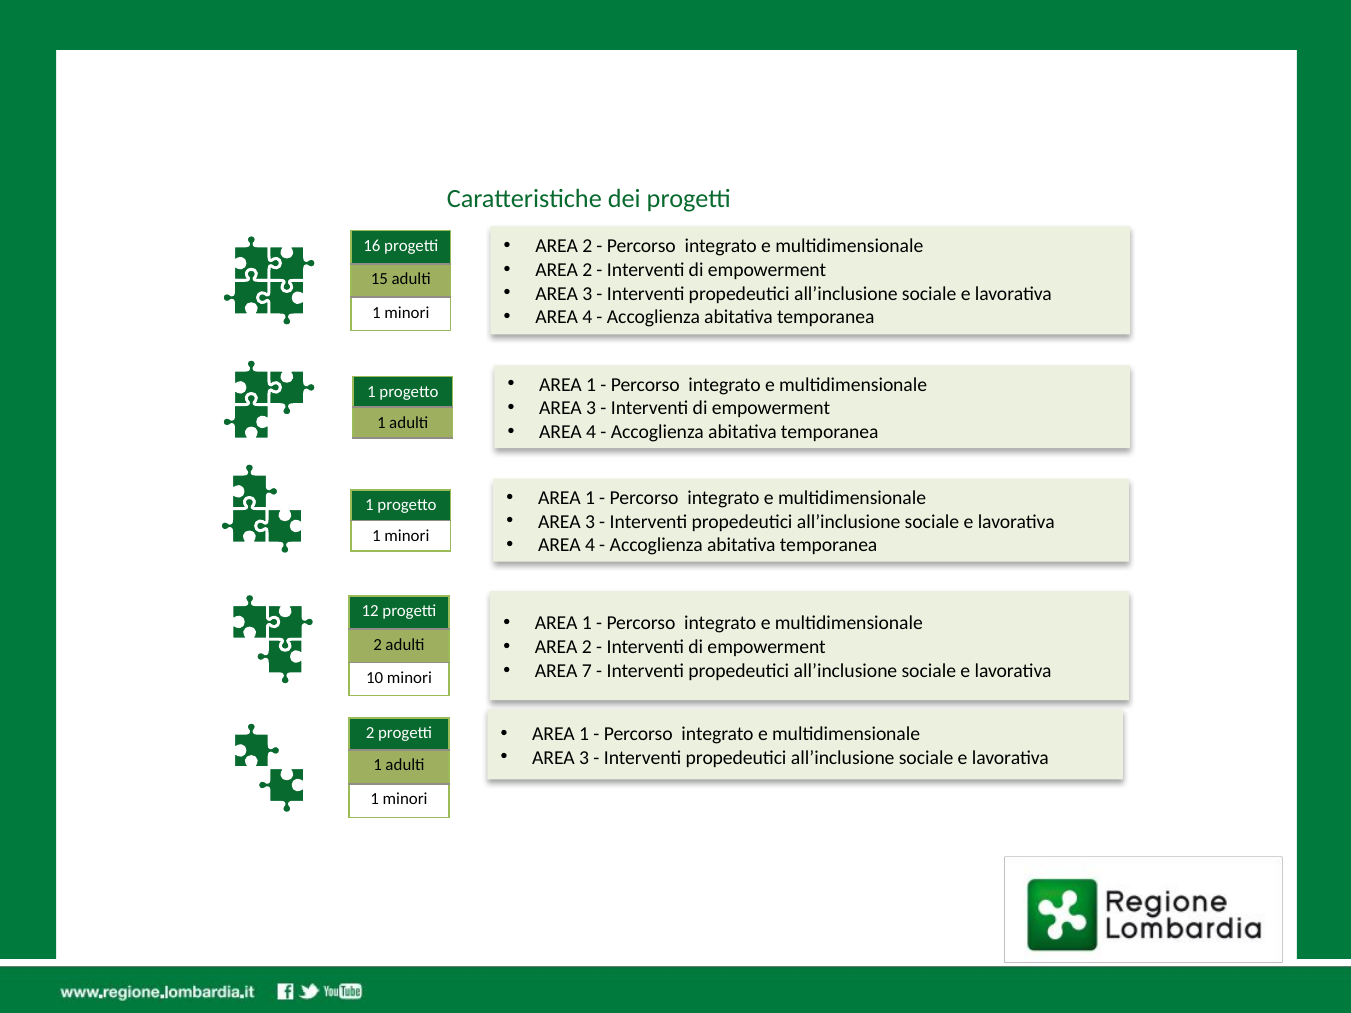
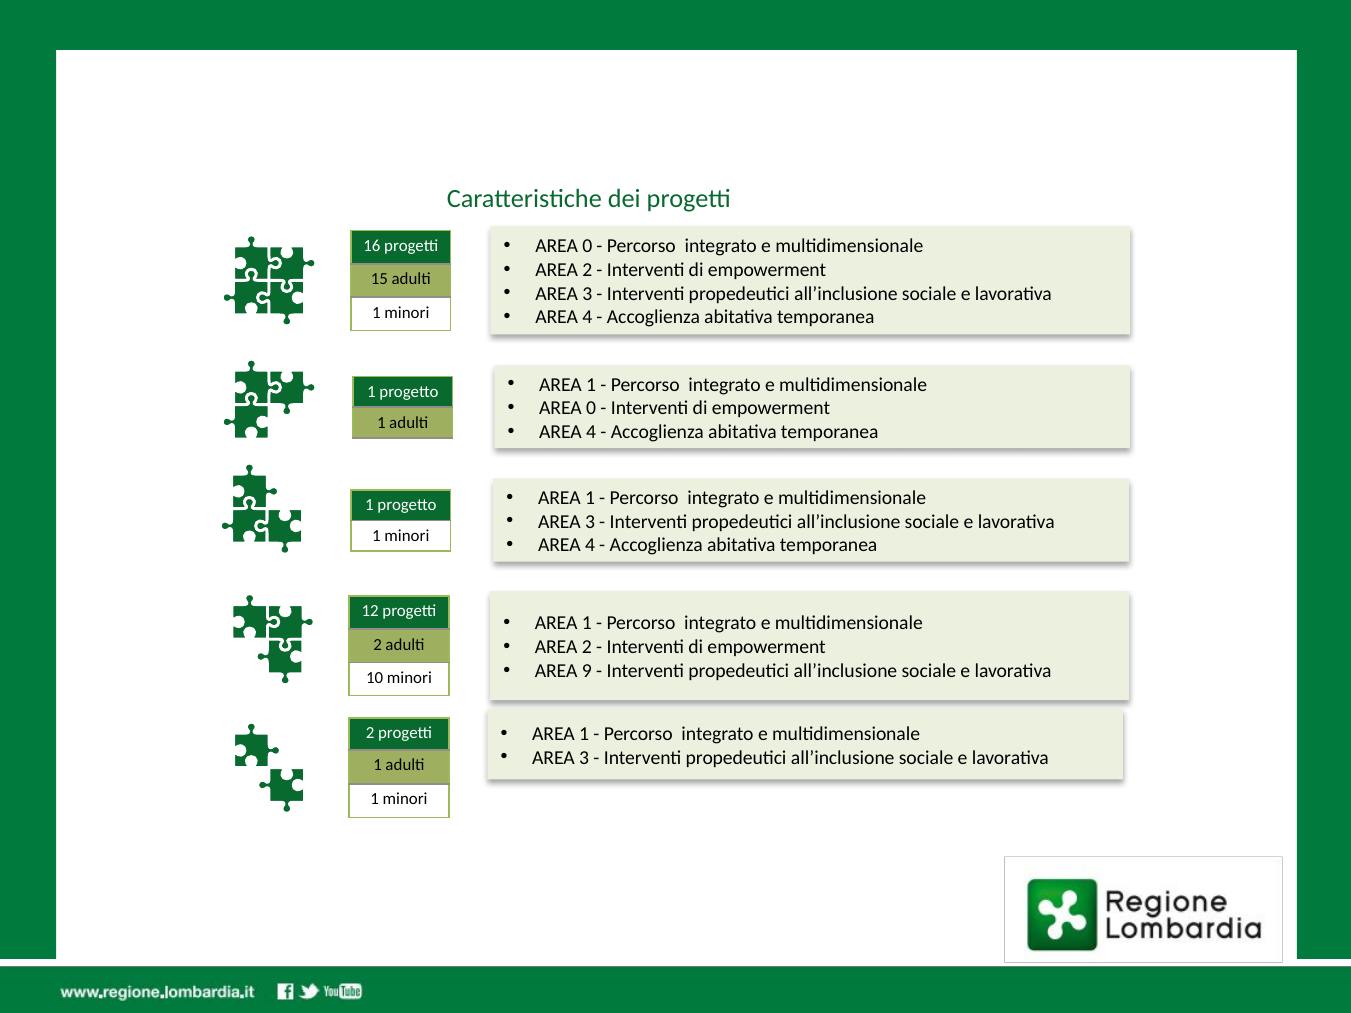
2: 2 -> 0 (587, 246)
3: 3 -> 0 (591, 408)
7: 7 -> 9 (587, 671)
